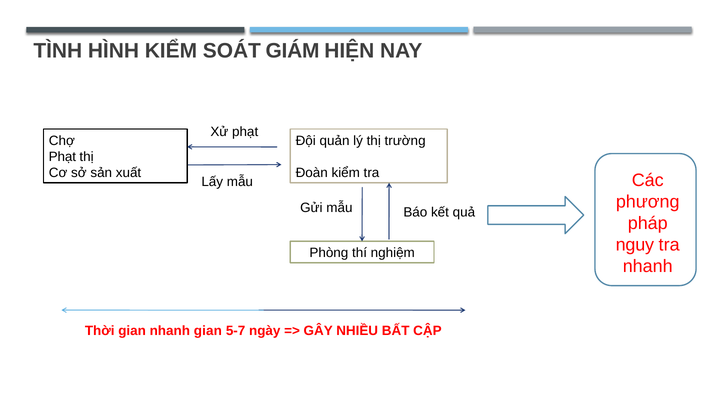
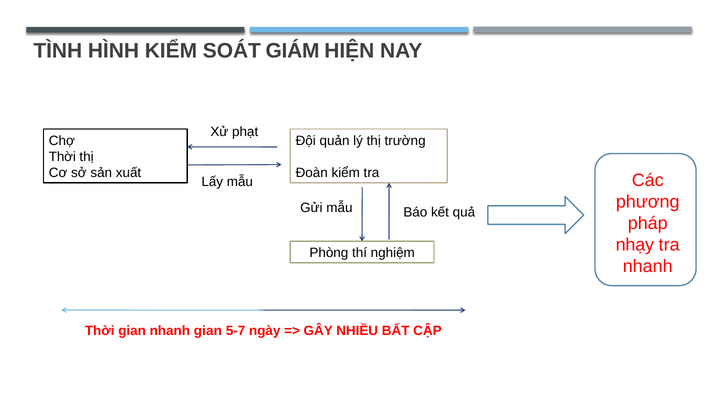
Phạt: Phạt -> Thời (62, 157)
nguy: nguy -> nhạy (635, 245)
